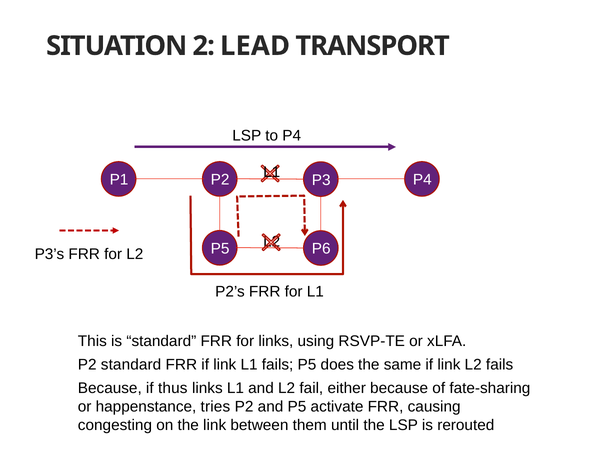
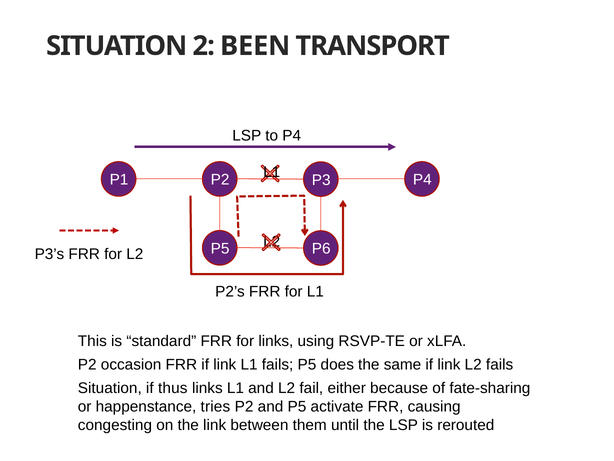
LEAD: LEAD -> BEEN (255, 46)
P2 standard: standard -> occasion (131, 364)
Because: Because -> Situation (110, 388)
